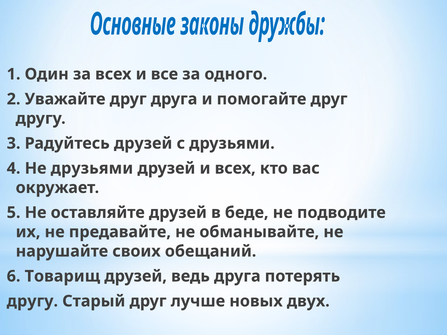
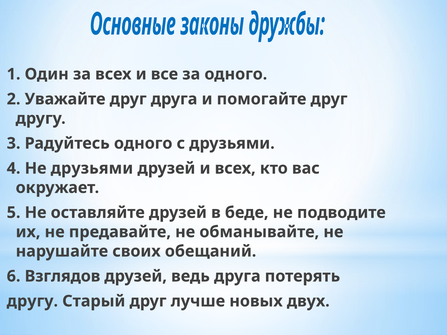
Радуйтесь друзей: друзей -> одного (143, 143)
Товарищ: Товарищ -> Взглядов (62, 276)
